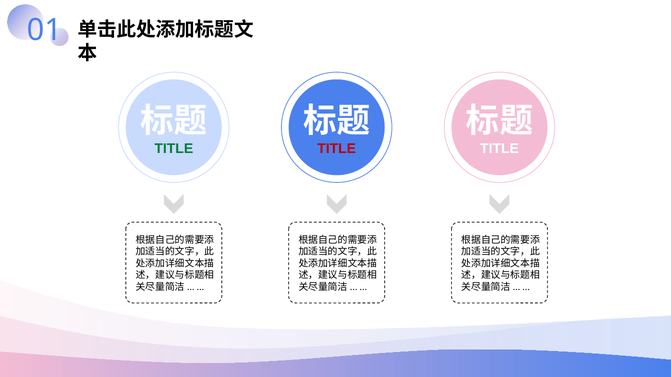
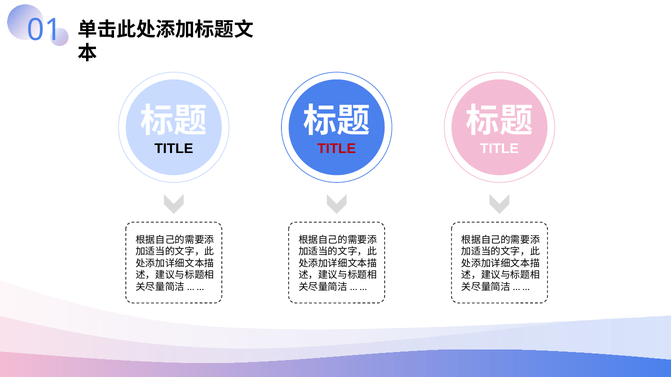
TITLE colour: green -> black (174, 149)
